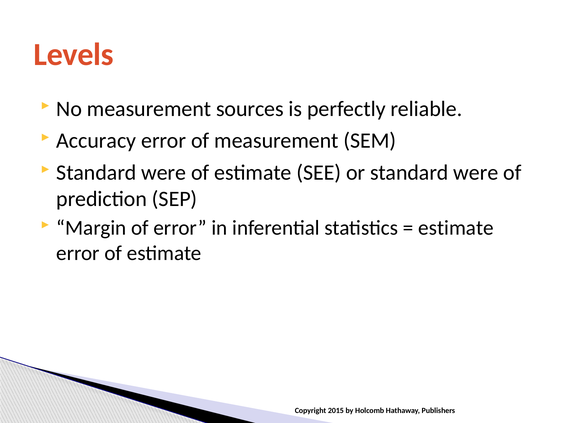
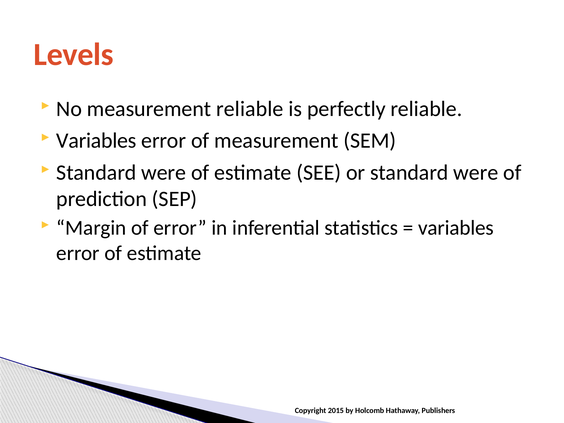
measurement sources: sources -> reliable (250, 109)
Accuracy: Accuracy -> Variables (96, 141)
estimate: estimate -> variables (456, 228)
